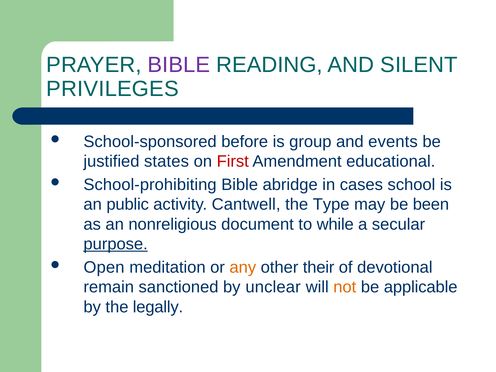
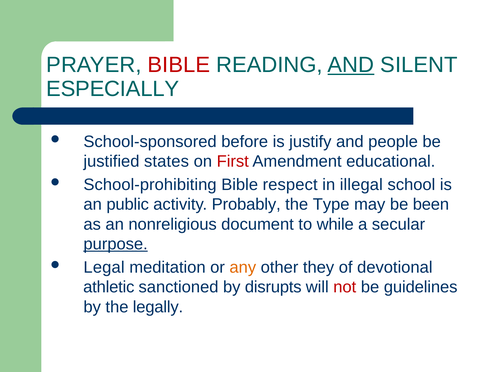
BIBLE colour: purple -> red (179, 65)
AND underline: none -> present (351, 65)
PRIVILEGES: PRIVILEGES -> ESPECIALLY (113, 89)
group: group -> justify (310, 142)
events: events -> people (393, 142)
abridge: abridge -> respect (290, 185)
cases: cases -> illegal (361, 185)
Cantwell: Cantwell -> Probably (246, 205)
Open: Open -> Legal (104, 267)
their: their -> they (319, 267)
remain: remain -> athletic (109, 287)
unclear: unclear -> disrupts (273, 287)
not colour: orange -> red (345, 287)
applicable: applicable -> guidelines (421, 287)
